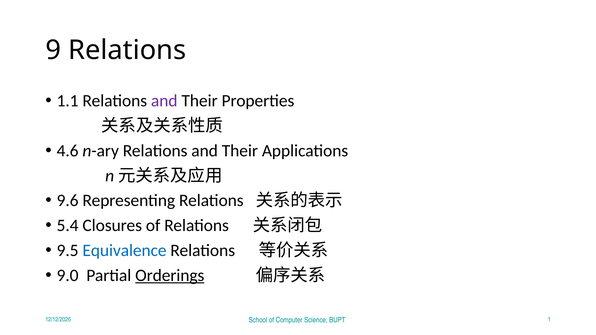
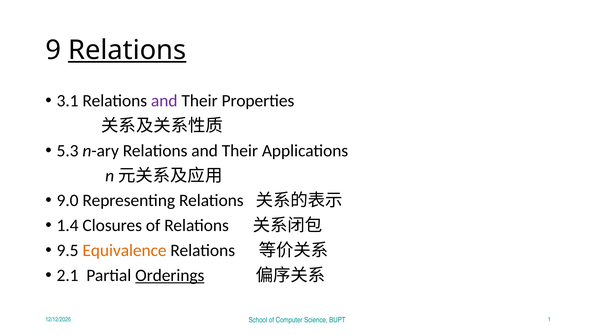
Relations underline: none -> present (127, 50)
1.1: 1.1 -> 3.1 (68, 101)
4.6: 4.6 -> 5.3 (68, 151)
9.6: 9.6 -> 9.0 (68, 201)
5.4: 5.4 -> 1.4 (68, 226)
Equivalence colour: blue -> orange (125, 251)
9.0: 9.0 -> 2.1 (68, 276)
